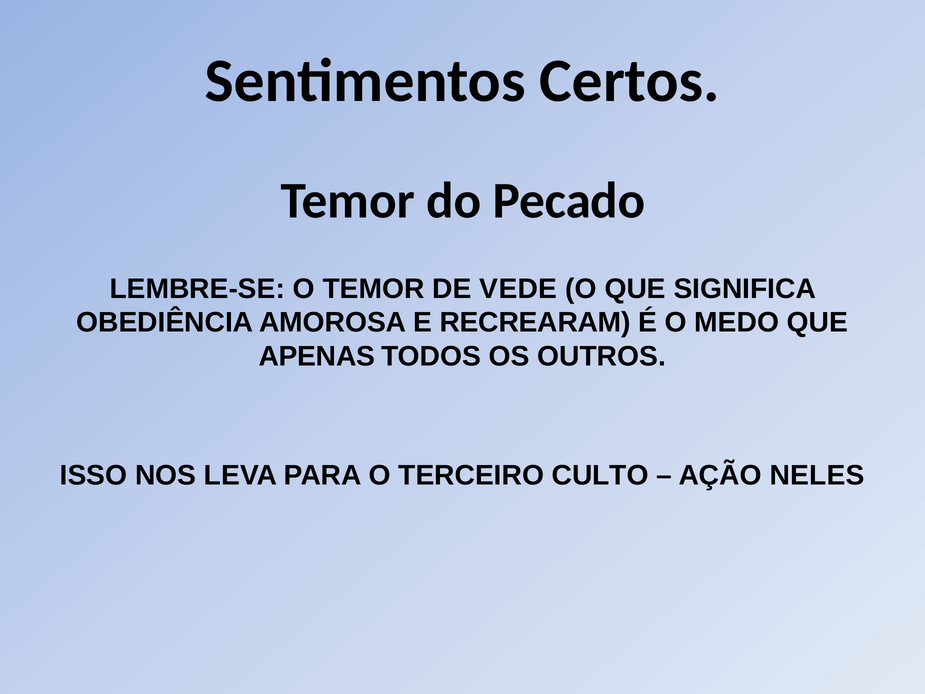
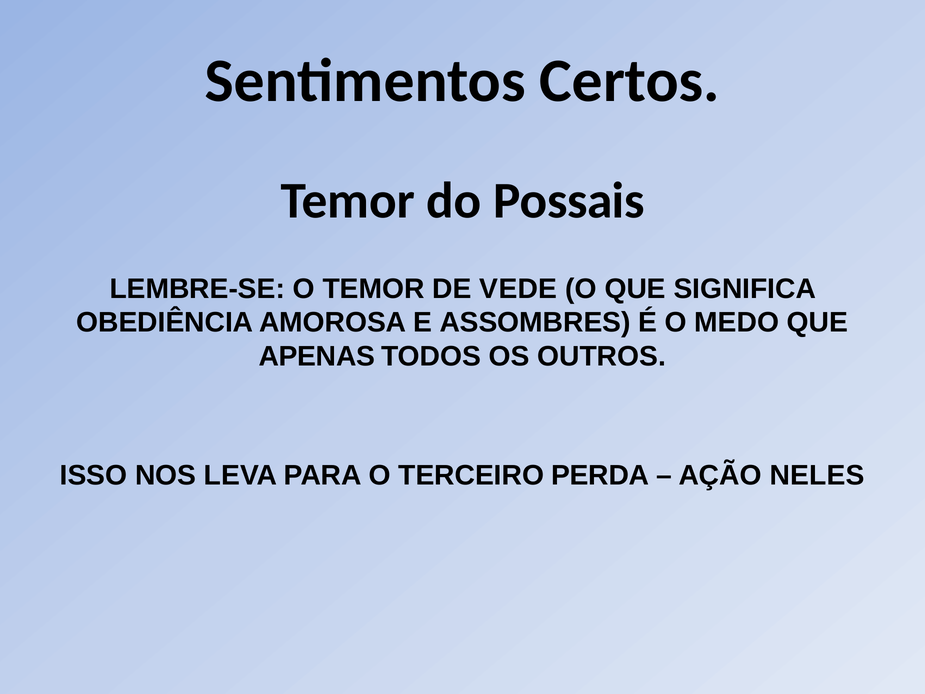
Pecado: Pecado -> Possais (569, 201)
RECREARAM: RECREARAM -> ASSOMBRES (535, 323)
CULTO: CULTO -> PERDA (600, 475)
